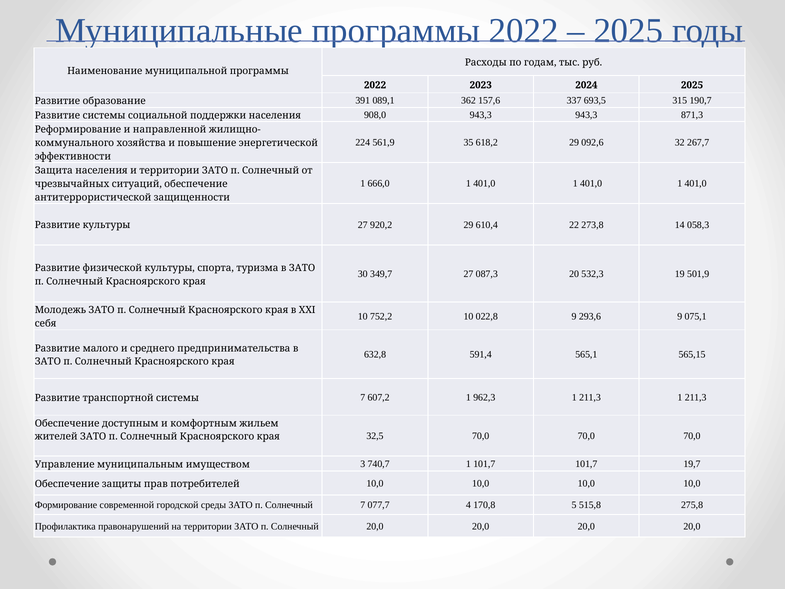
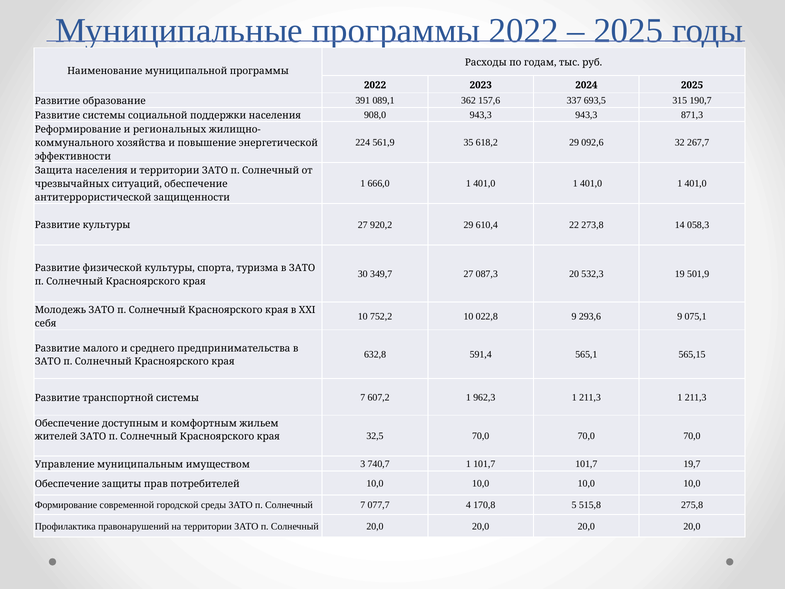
направленной: направленной -> региональных (170, 130)
